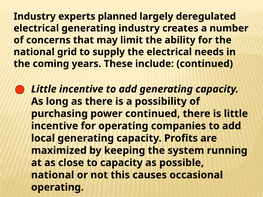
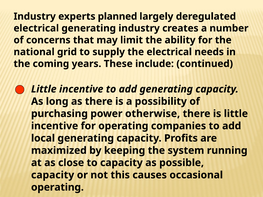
power continued: continued -> otherwise (153, 114)
national: national -> capacity (53, 175)
